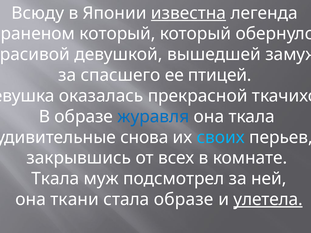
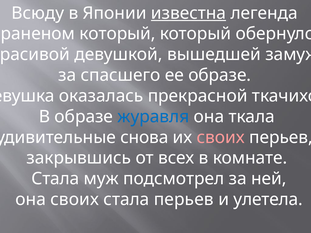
ее птицей: птицей -> образе (220, 75)
своих colour: light blue -> pink (221, 137)
Ткала: Ткала -> Стала (55, 179)
она ткани: ткани -> своих (75, 200)
стала образе: образе -> перьев (184, 200)
улетела underline: present -> none (268, 200)
